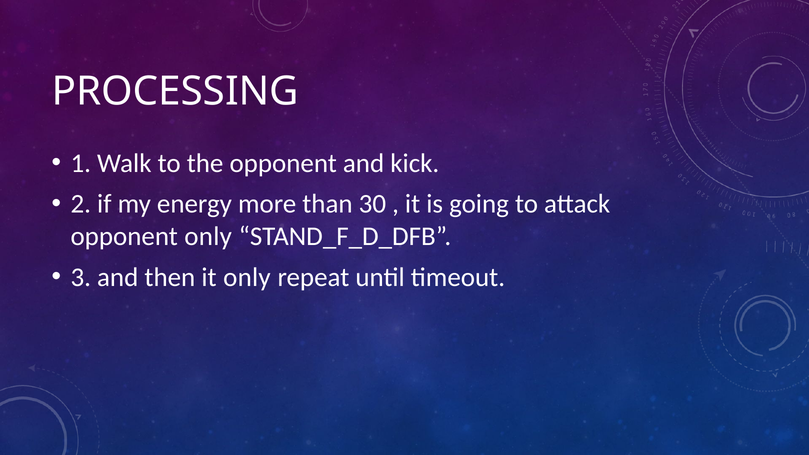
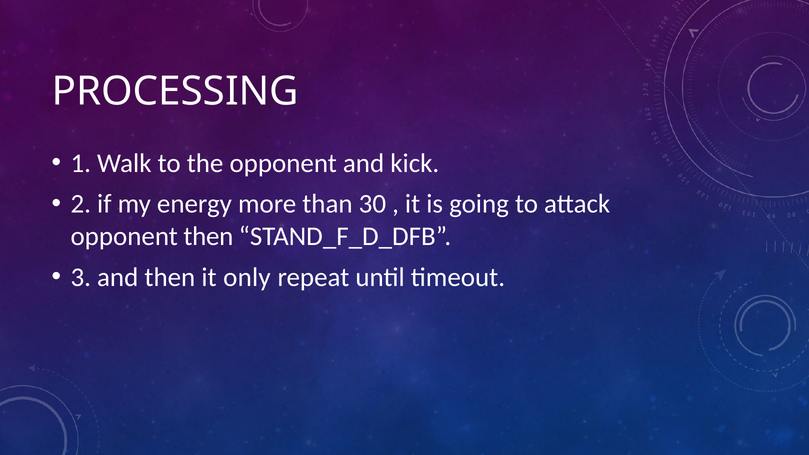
opponent only: only -> then (208, 236)
